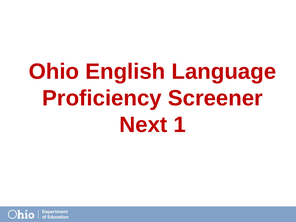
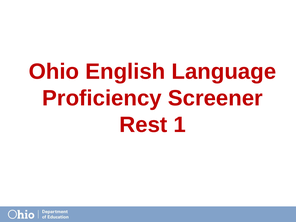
Next: Next -> Rest (143, 125)
